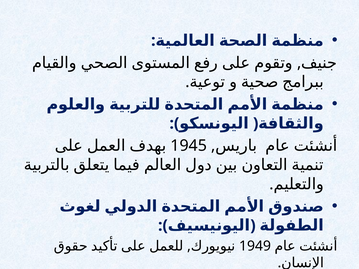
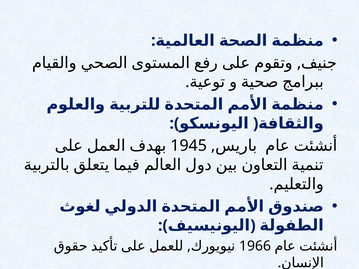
1949: 1949 -> 1966 (255, 246)
